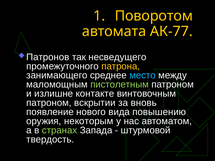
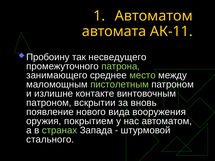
Поворотом: Поворотом -> Автоматом (154, 16)
АК-77: АК-77 -> АК-11 (171, 31)
Патронов: Патронов -> Пробоину (48, 57)
патрона colour: yellow -> light green (121, 66)
место colour: light blue -> light green (143, 75)
повышению: повышению -> вооружения (159, 112)
некоторым: некоторым -> покрытием (89, 121)
твердость: твердость -> стального (50, 140)
